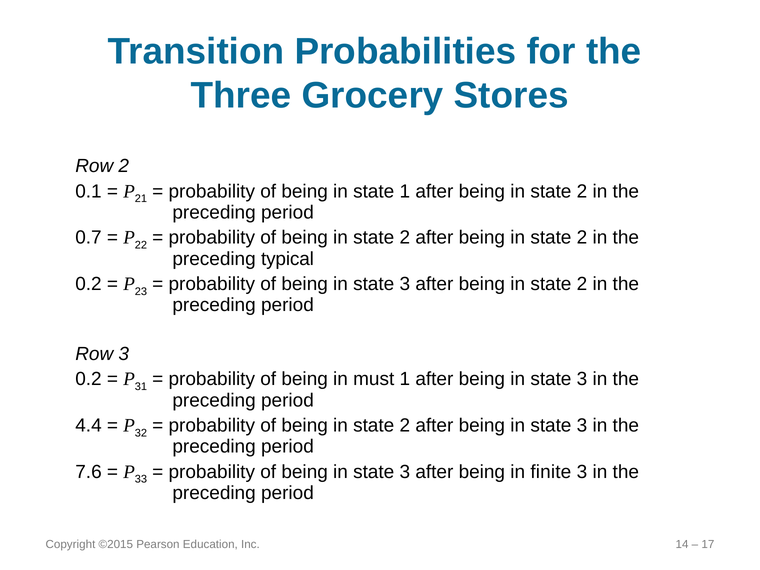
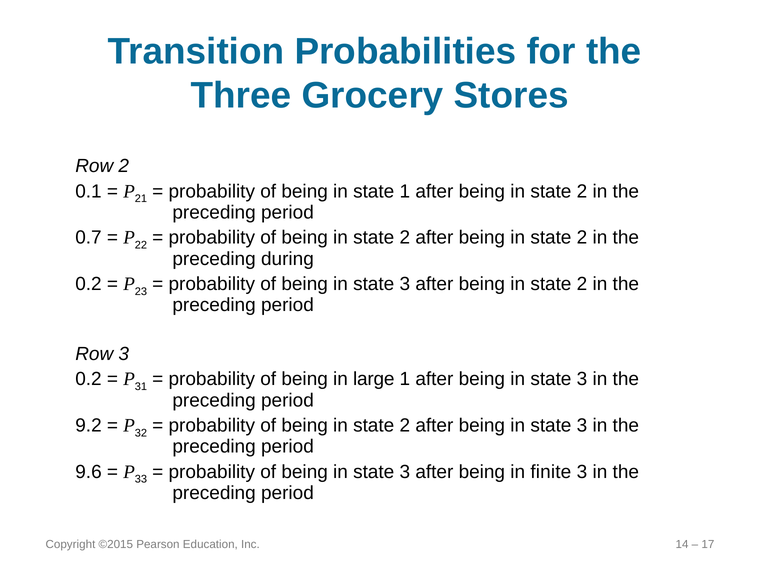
typical: typical -> during (287, 259)
must: must -> large (374, 379)
4.4: 4.4 -> 9.2 (89, 426)
7.6: 7.6 -> 9.6 (89, 472)
